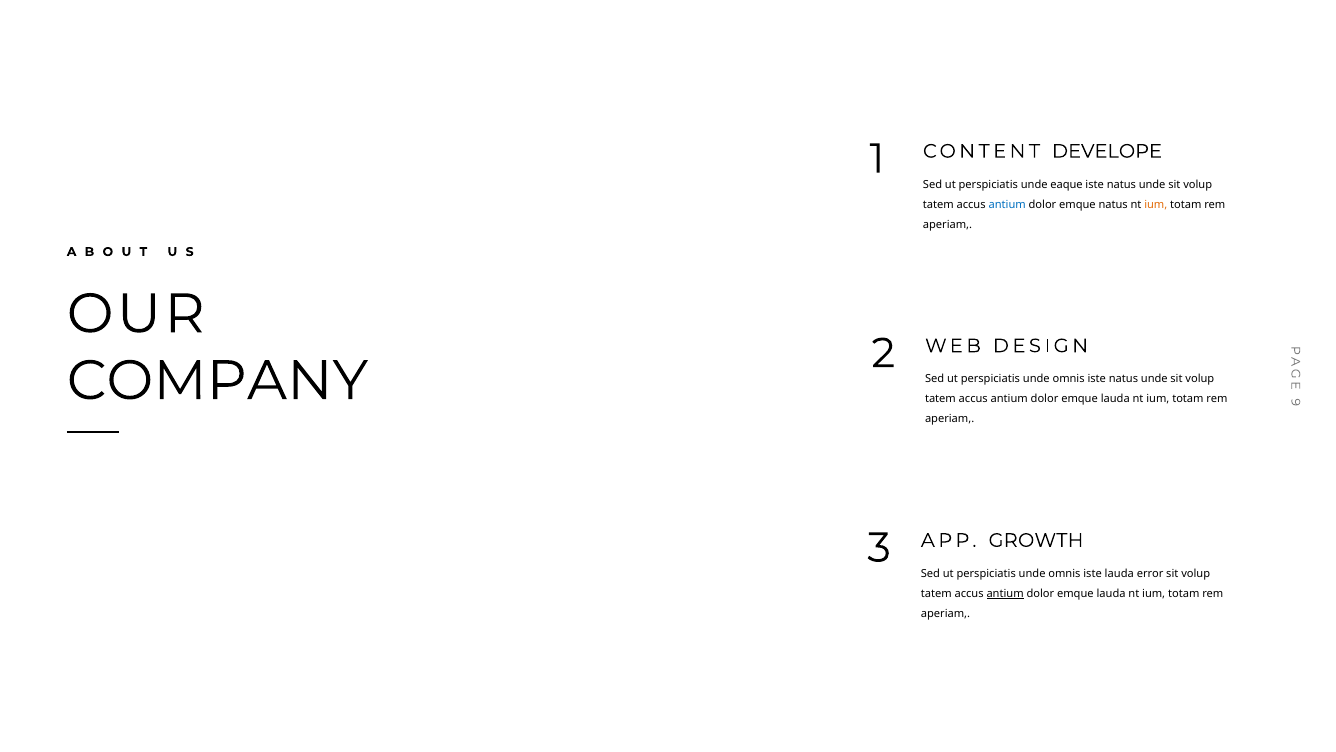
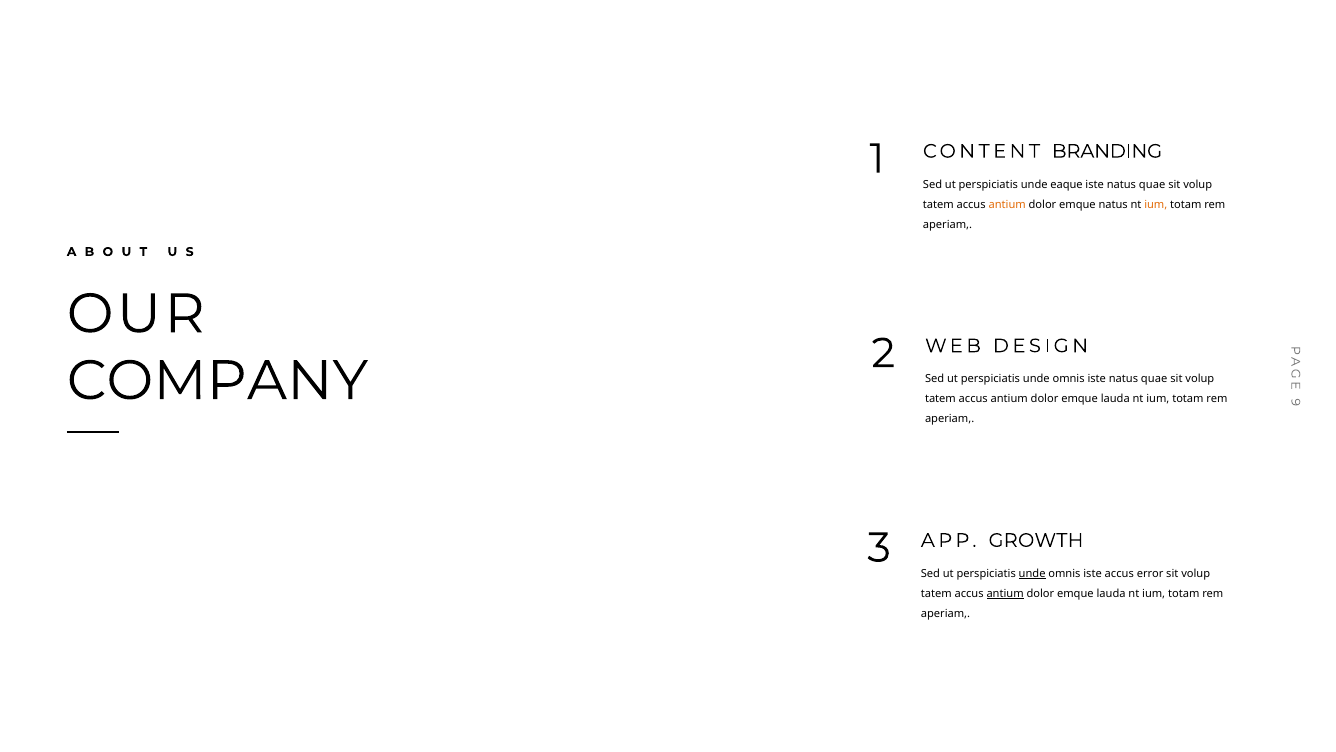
DEVELOPE: DEVELOPE -> BRANDING (1107, 151)
unde: unde -> quae (1152, 184)
antium colour: blue -> orange (1007, 204)
omnis iste natus unde: unde -> quae (1154, 379)
unde underline: none -> present (1032, 573)
iste lauda: lauda -> accus (1119, 573)
